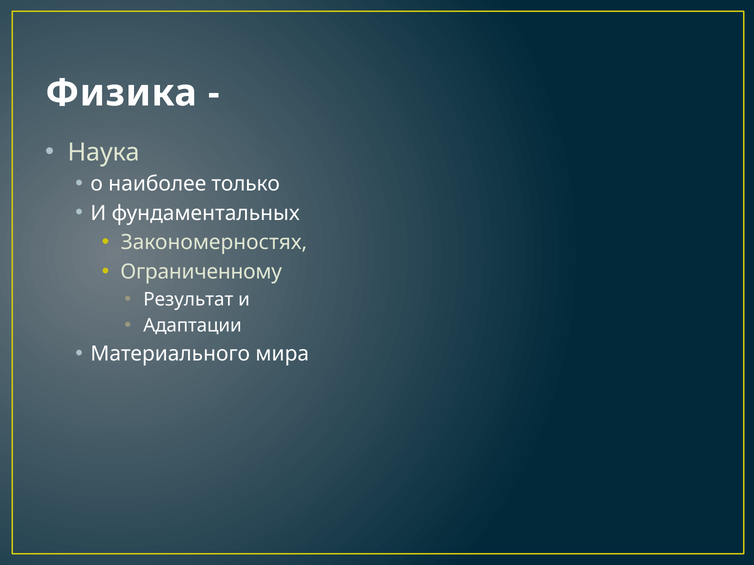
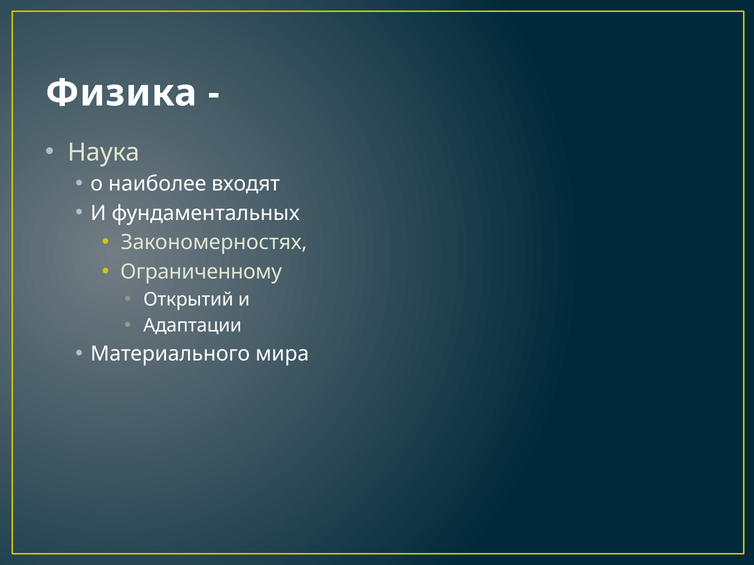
только: только -> входят (246, 184)
Результат: Результат -> Открытий (188, 300)
